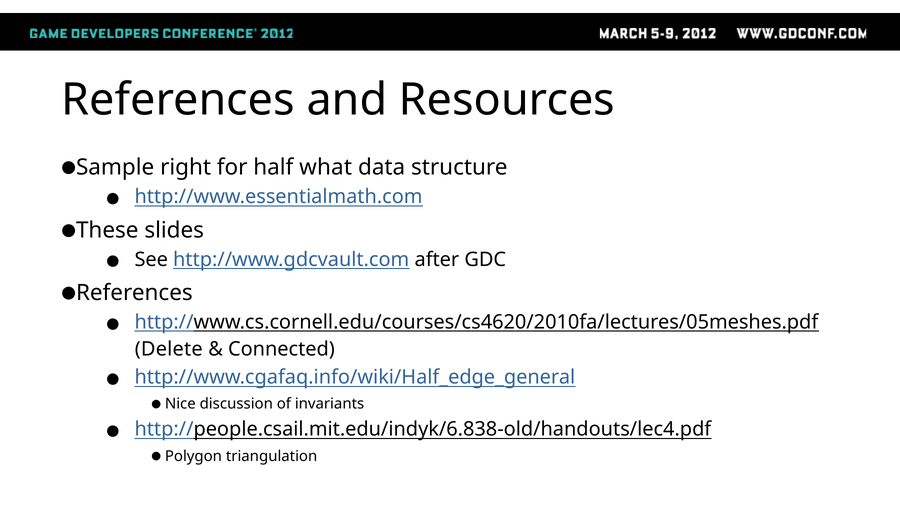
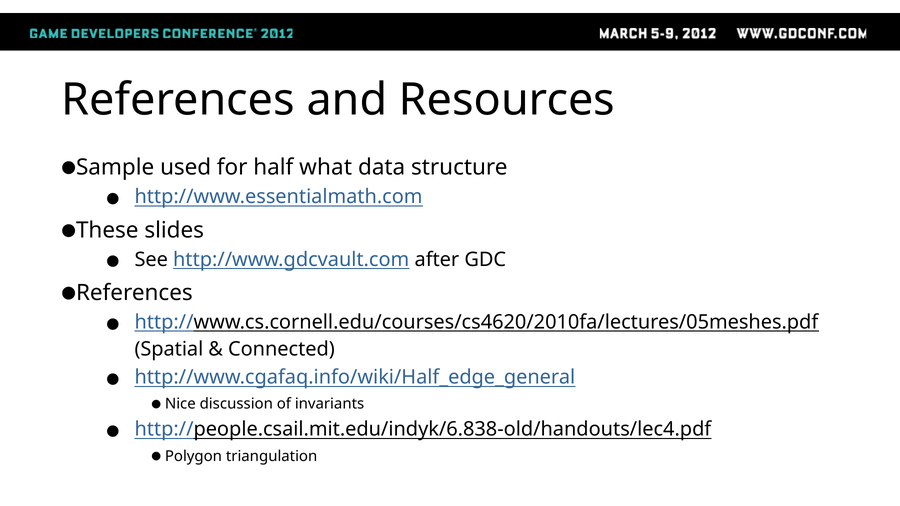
right: right -> used (186, 168)
Delete: Delete -> Spatial (169, 349)
